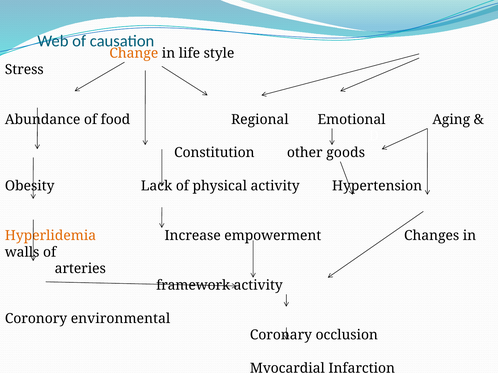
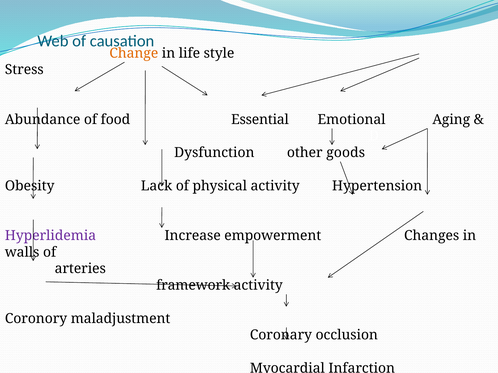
Regional: Regional -> Essential (260, 120)
Constitution: Constitution -> Dysfunction (214, 153)
Hyperlidemia colour: orange -> purple (50, 236)
environmental: environmental -> maladjustment (121, 319)
